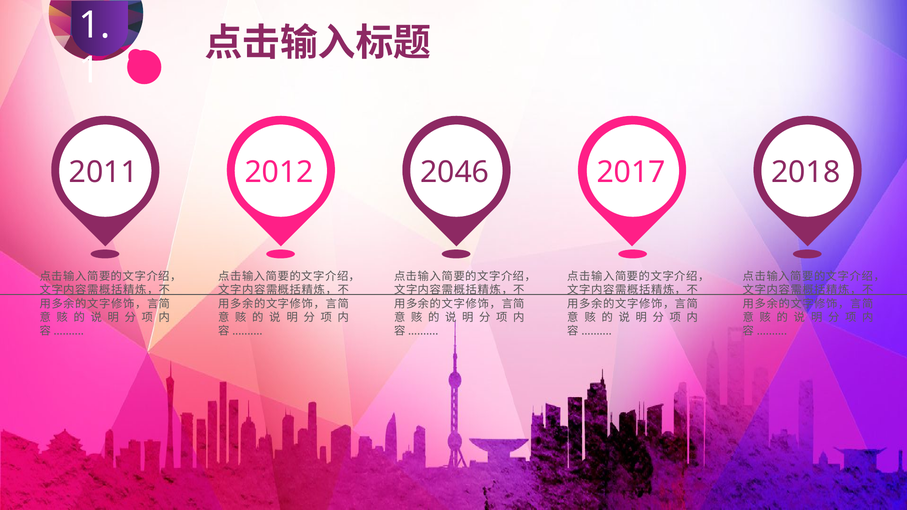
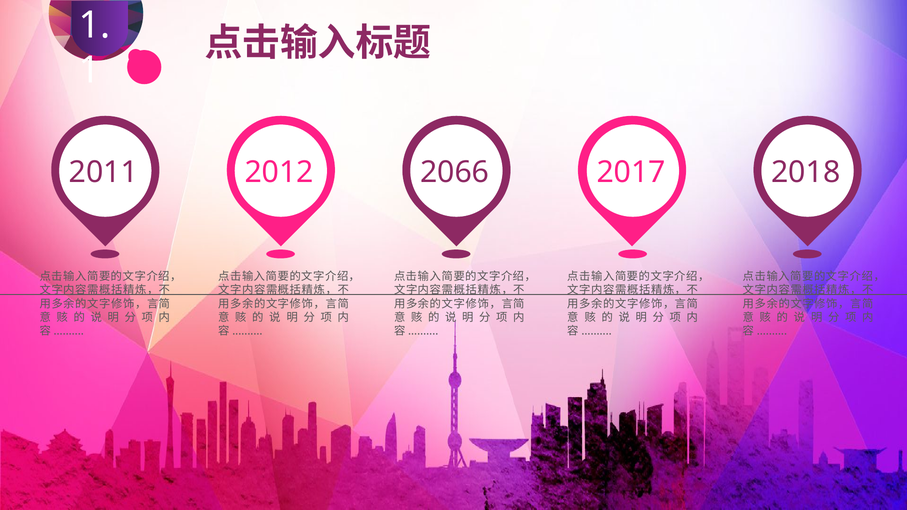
2046: 2046 -> 2066 (455, 172)
